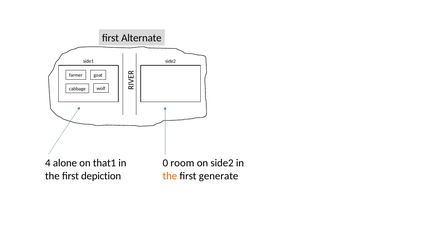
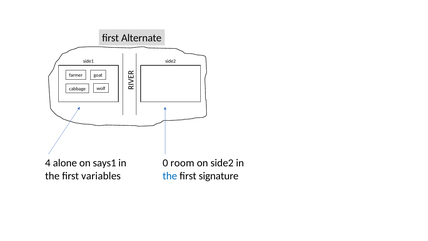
that1: that1 -> says1 (105, 163)
depiction: depiction -> variables (101, 176)
the colour: orange -> blue (170, 176)
generate: generate -> signature (219, 176)
